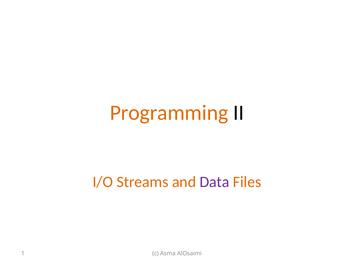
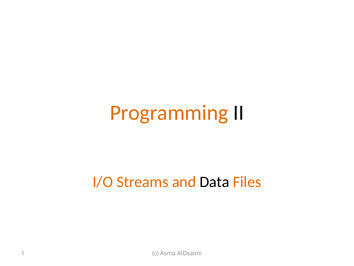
Data colour: purple -> black (214, 182)
